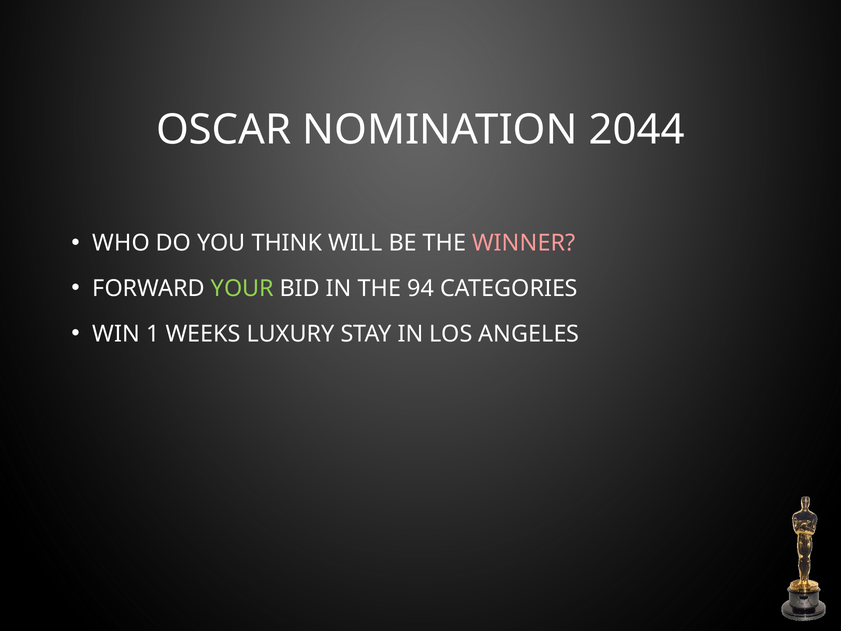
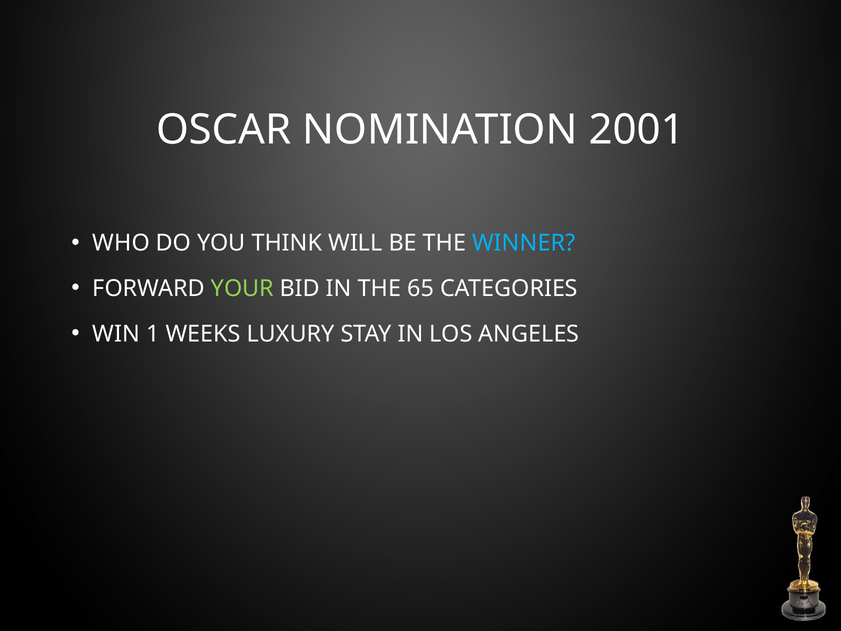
2044: 2044 -> 2001 (637, 130)
WINNER colour: pink -> light blue (524, 243)
94: 94 -> 65 (421, 288)
